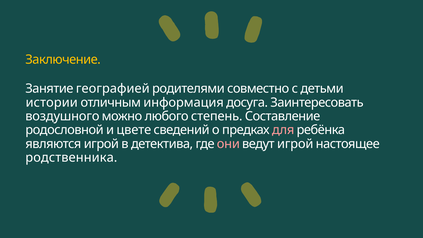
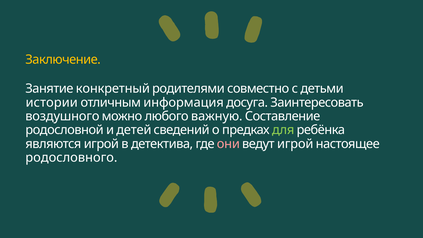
географией: географией -> конкретный (113, 89)
степень: степень -> важную (217, 116)
цвете: цвете -> детей (134, 130)
для colour: pink -> light green (283, 130)
родственника: родственника -> родословного (71, 158)
